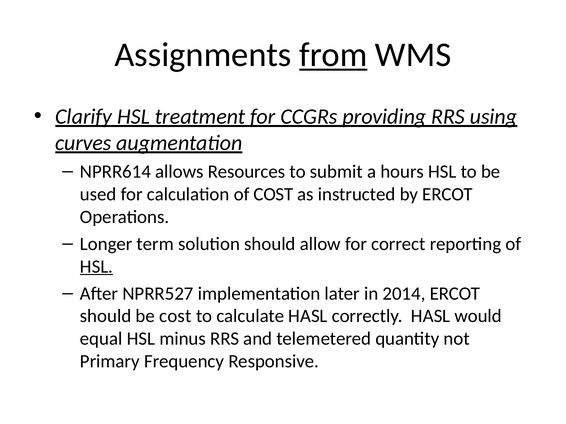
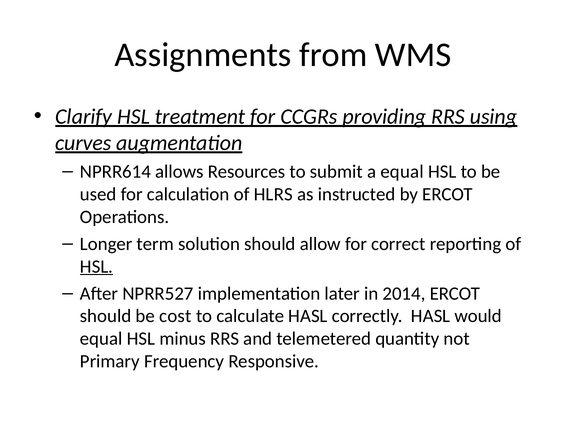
from underline: present -> none (333, 55)
a hours: hours -> equal (402, 172)
of COST: COST -> HLRS (273, 194)
